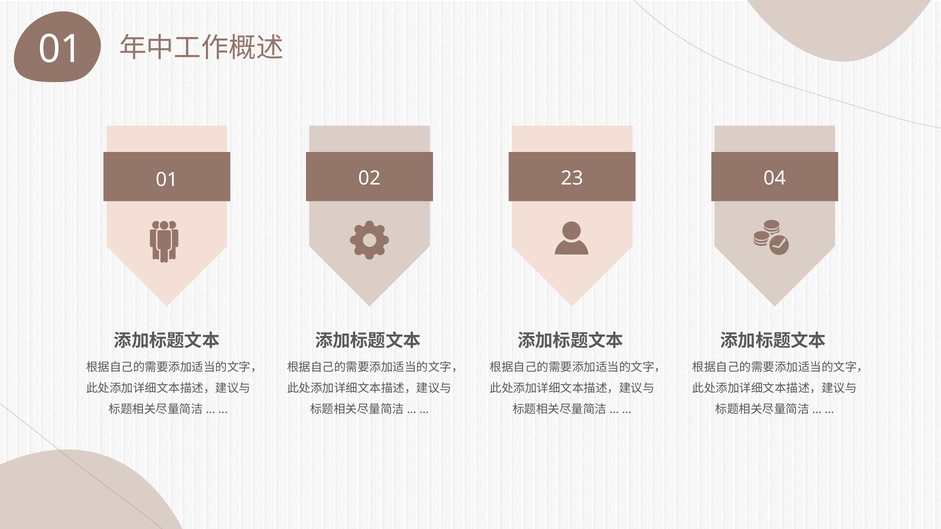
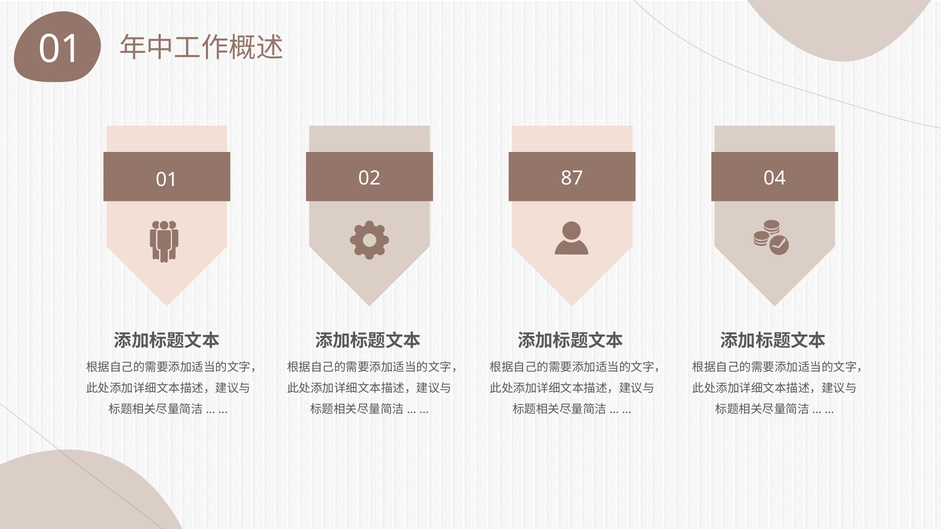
23: 23 -> 87 (572, 179)
